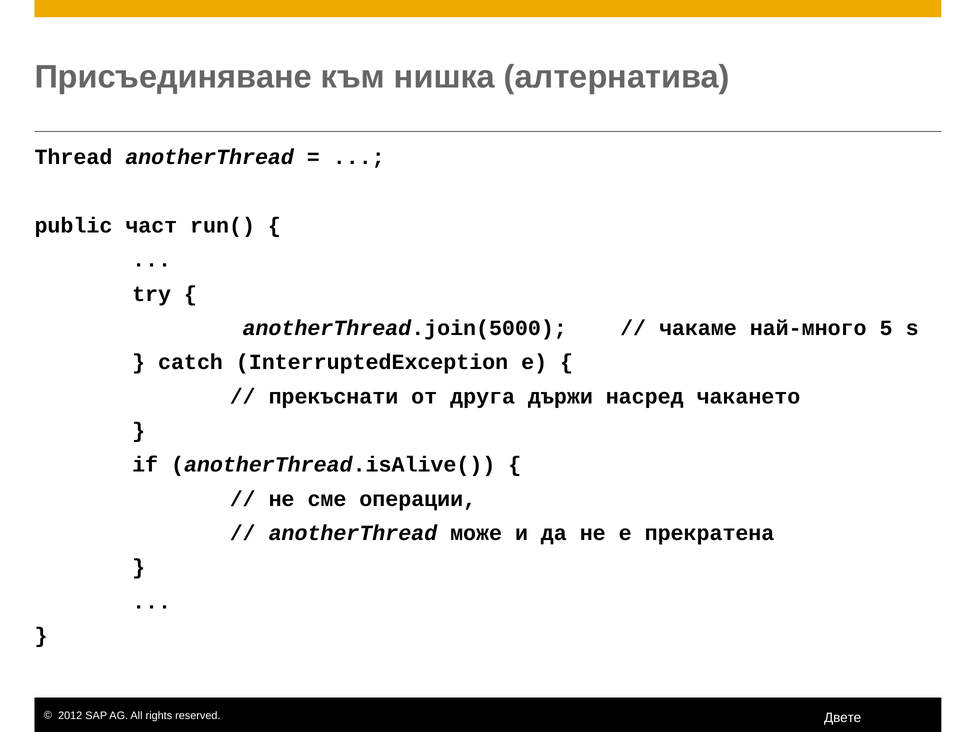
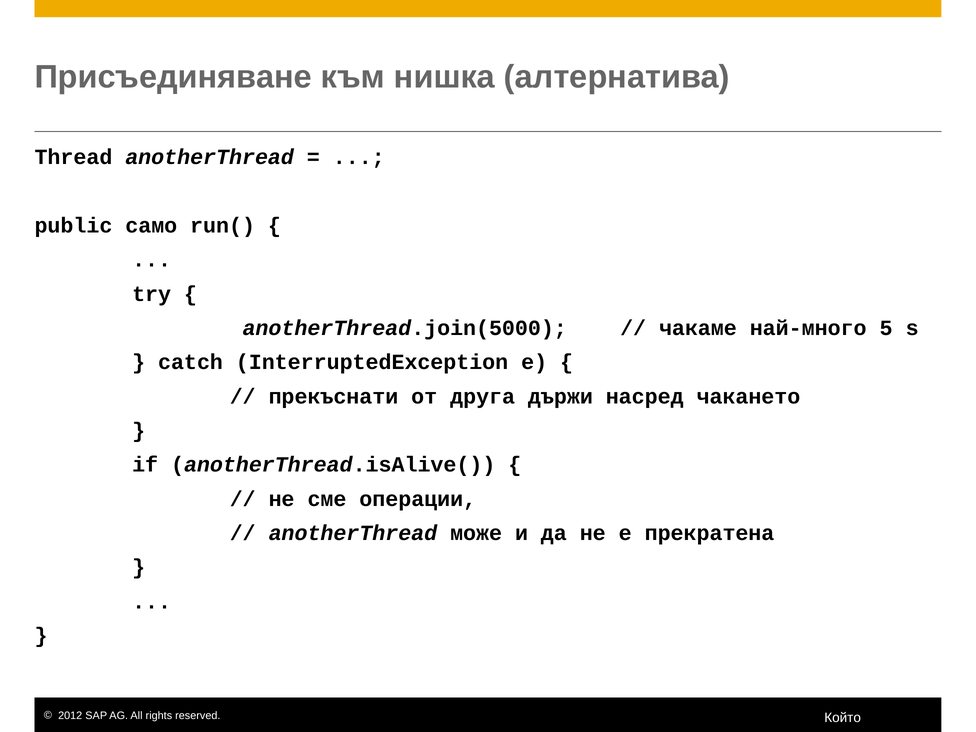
част: част -> само (151, 226)
Двете: Двете -> Който (843, 718)
